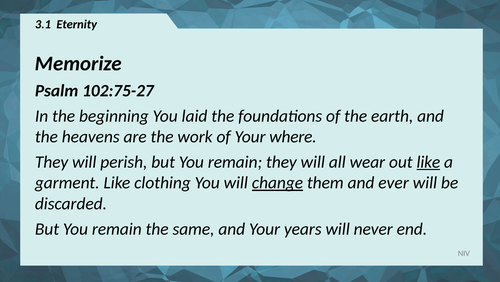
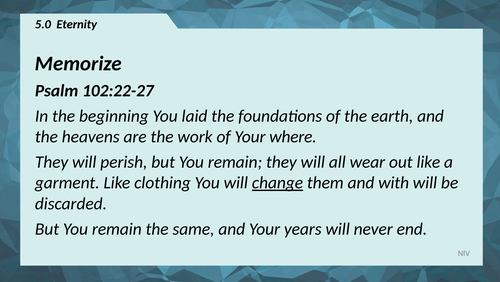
3.1: 3.1 -> 5.0 (43, 24)
102:75-27: 102:75-27 -> 102:22-27 (118, 91)
like underline: present -> none (428, 162)
ever: ever -> with (394, 183)
